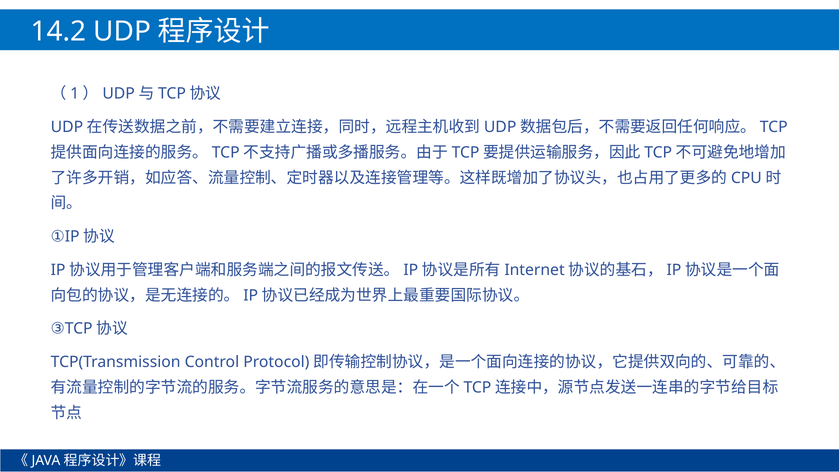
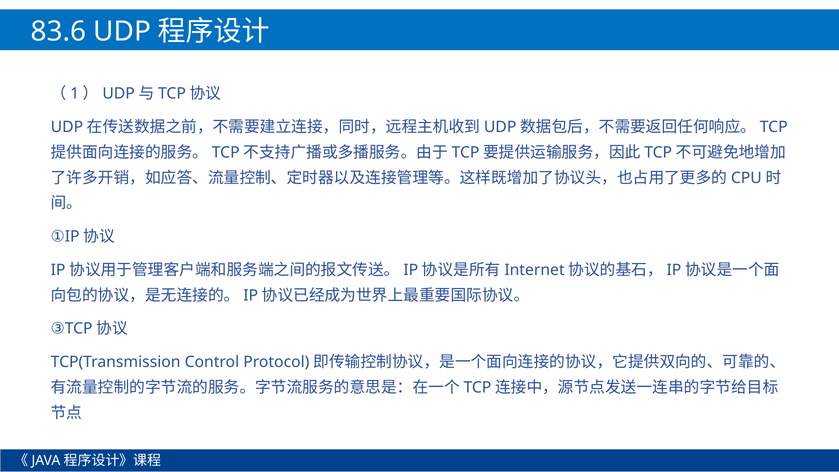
14.2: 14.2 -> 83.6 (58, 32)
